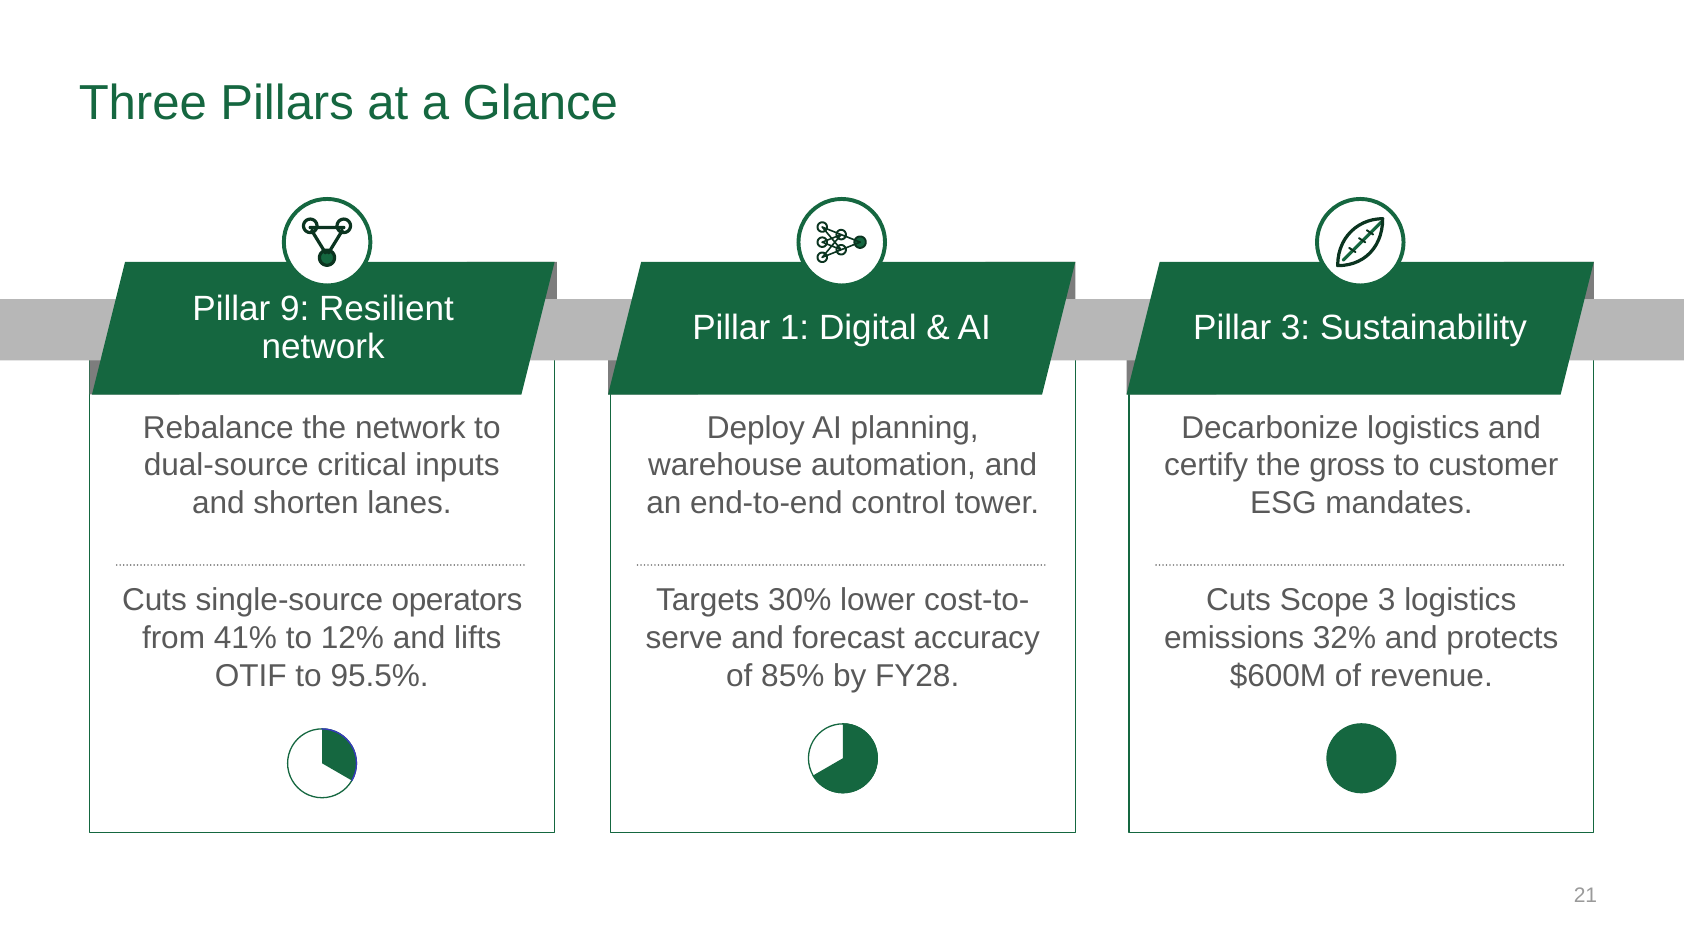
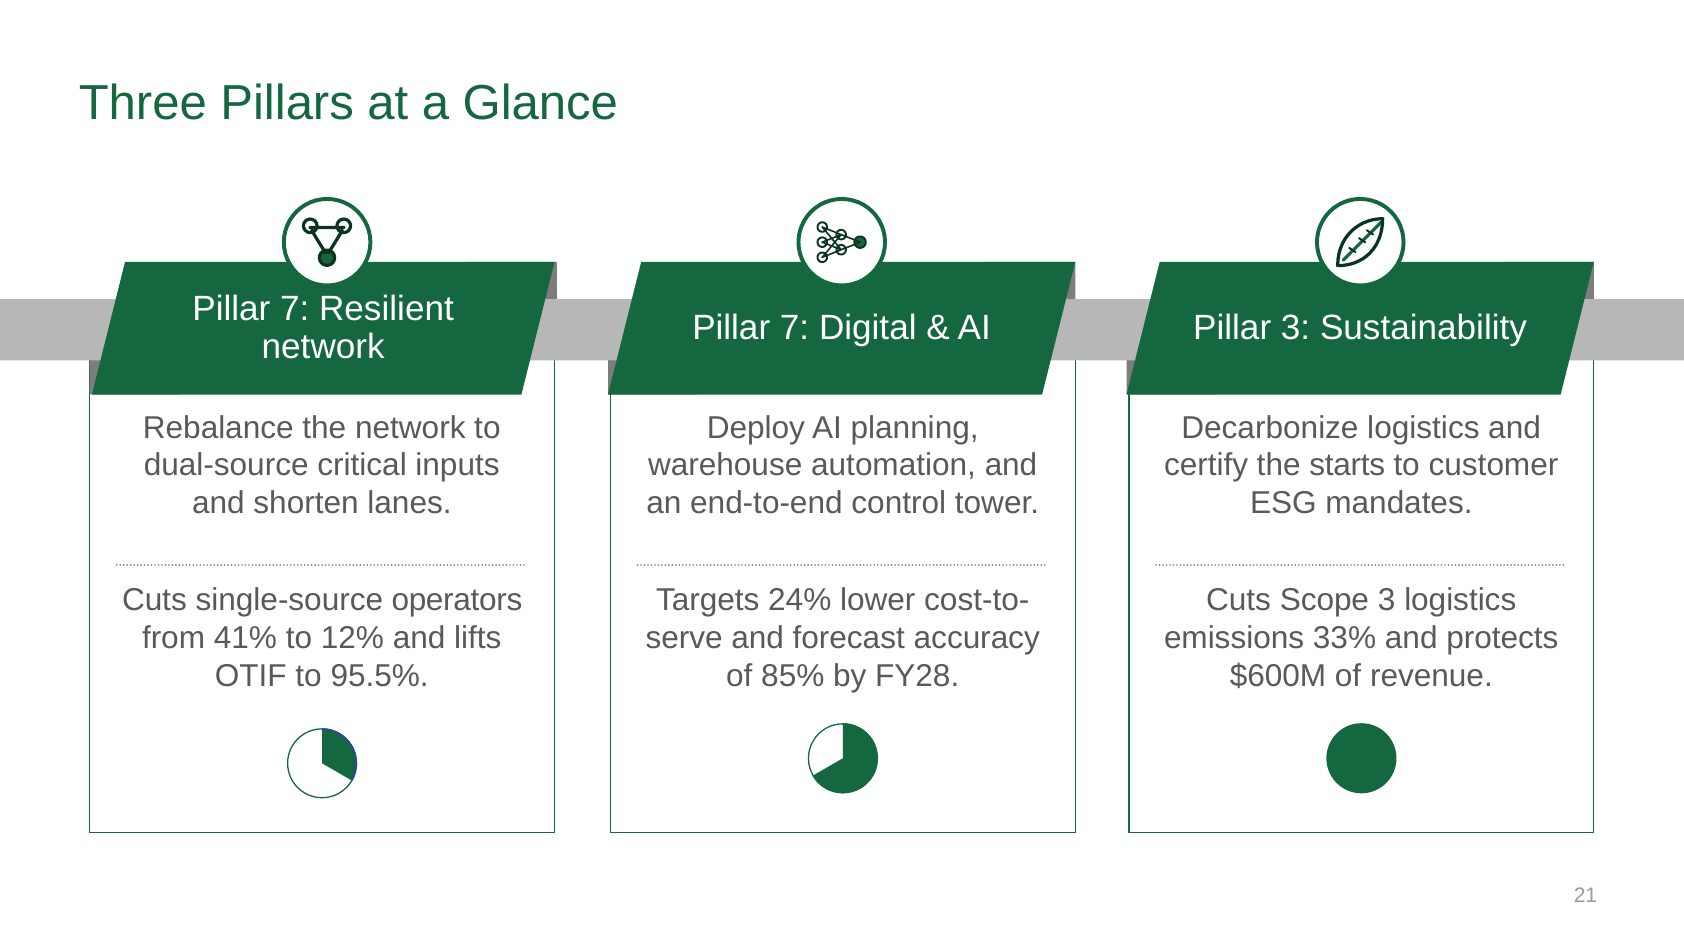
9: 9 -> 7 (295, 309)
1: 1 -> 7 (795, 328)
gross: gross -> starts (1347, 466)
30%: 30% -> 24% (800, 600)
32%: 32% -> 33% (1345, 638)
